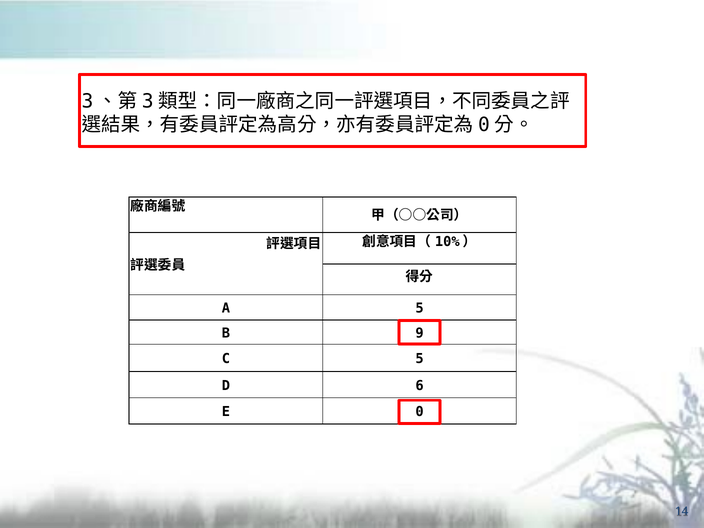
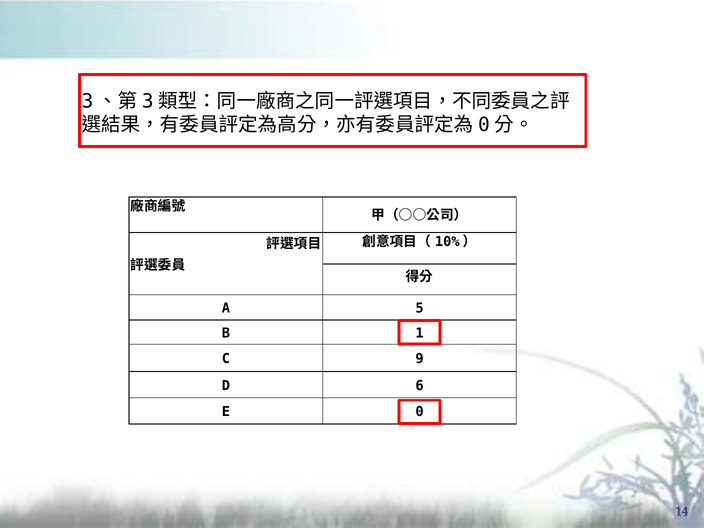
9: 9 -> 1 (420, 333)
C 5: 5 -> 9 (420, 359)
